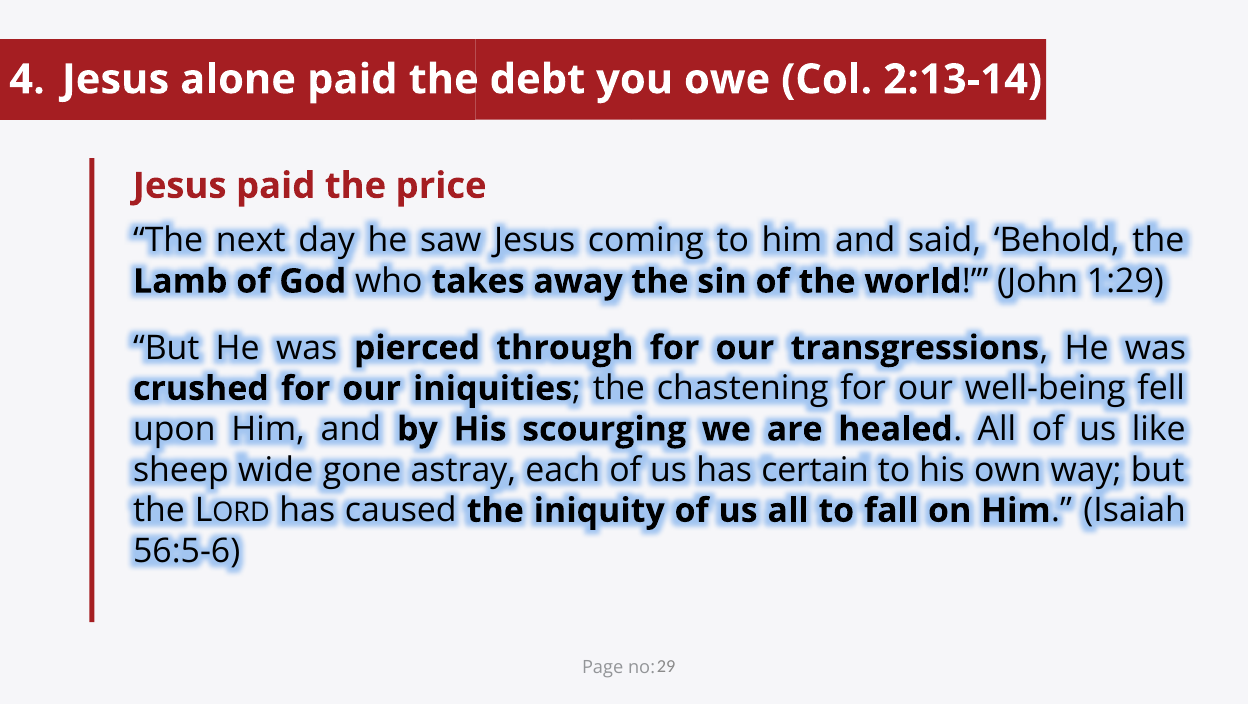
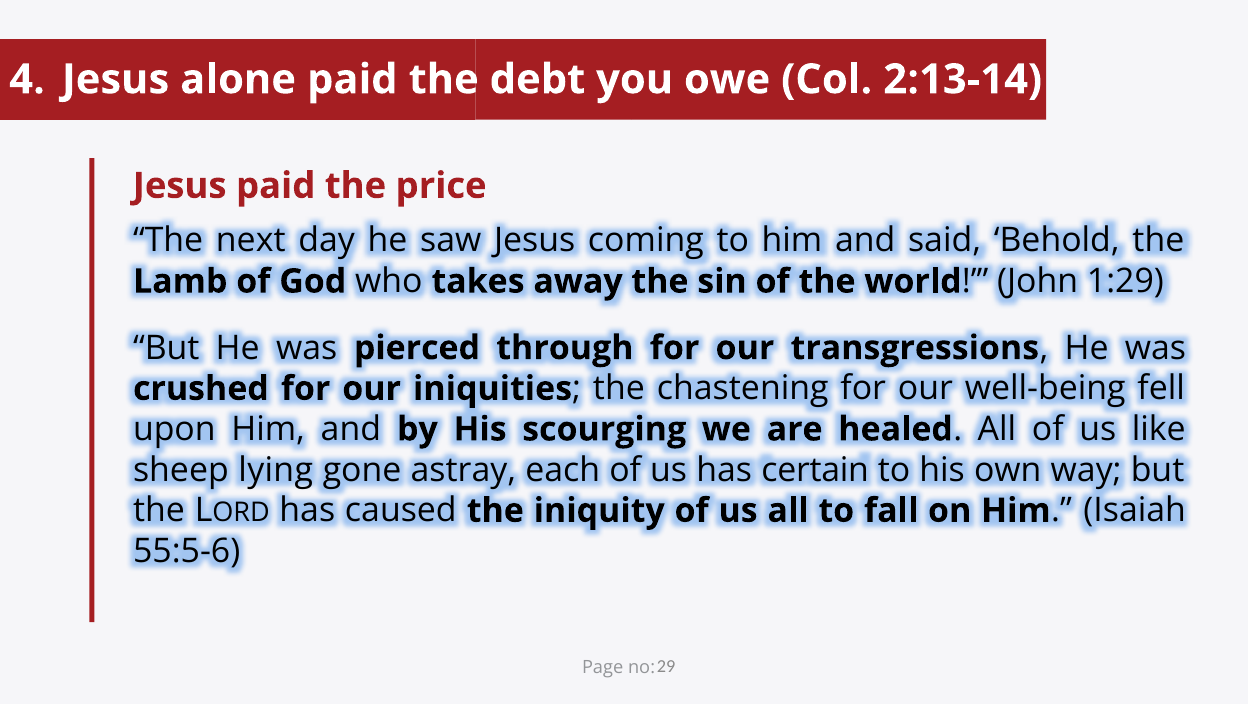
wide: wide -> lying (276, 470)
56:5-6: 56:5-6 -> 55:5-6 (187, 551)
